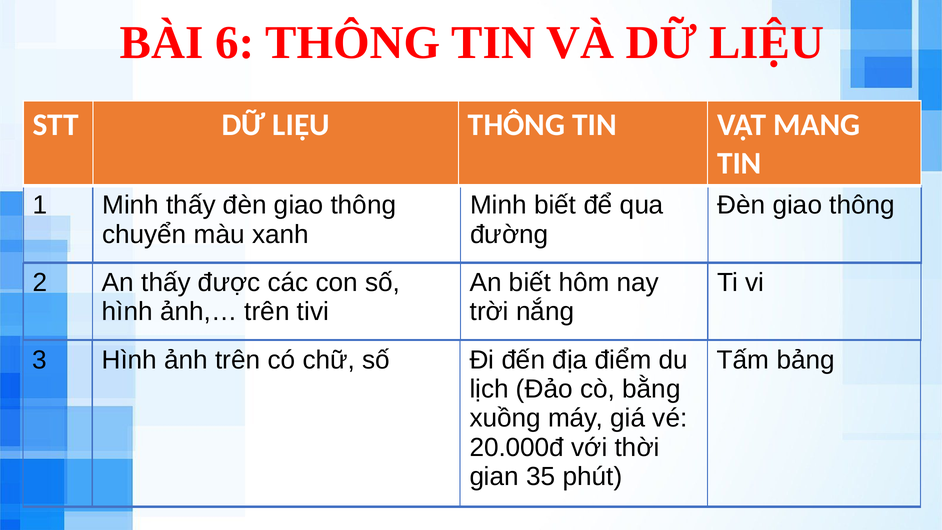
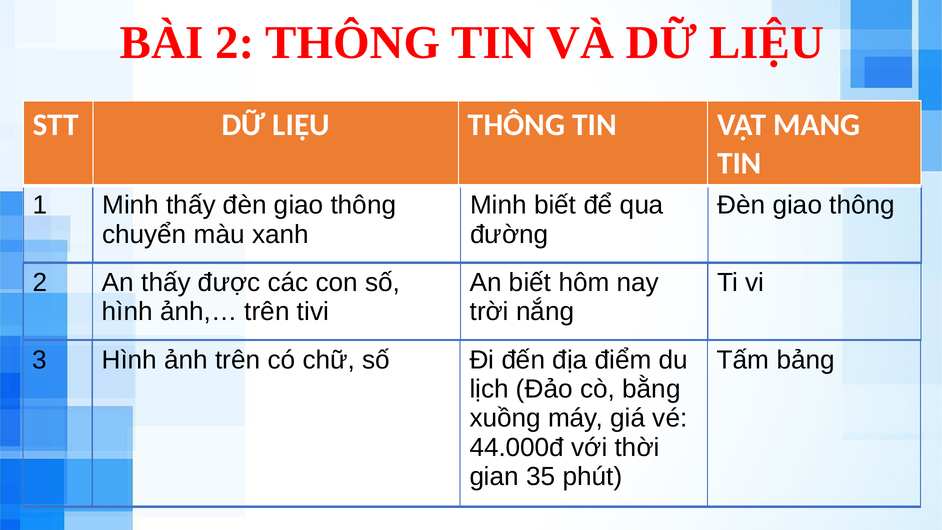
BÀI 6: 6 -> 2 (235, 43)
20.000đ: 20.000đ -> 44.000đ (517, 447)
